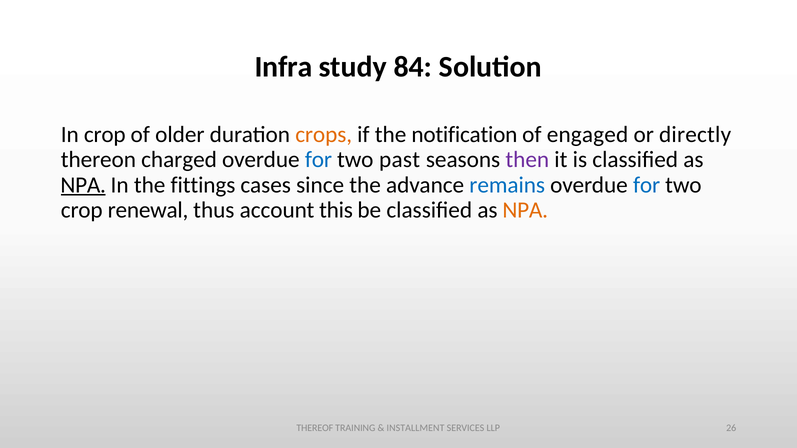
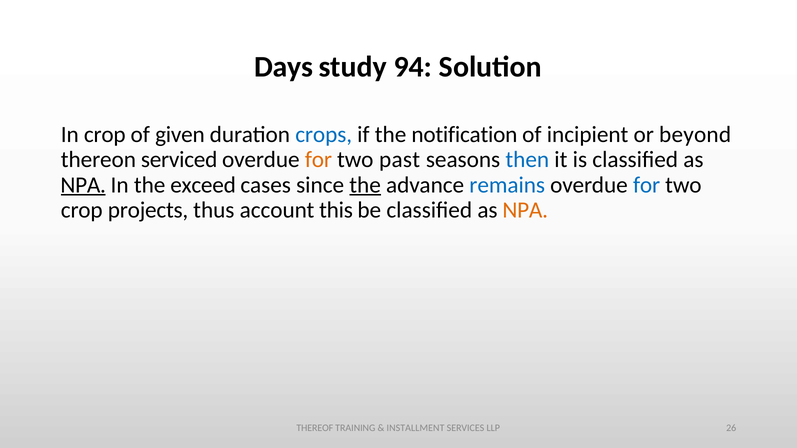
Infra: Infra -> Days (284, 67)
84: 84 -> 94 (413, 67)
older: older -> given (180, 135)
crops colour: orange -> blue (324, 135)
engaged: engaged -> incipient (588, 135)
directly: directly -> beyond (695, 135)
charged: charged -> serviced (179, 160)
for colour: blue -> orange (318, 160)
then colour: purple -> blue (527, 160)
fittings: fittings -> exceed (203, 185)
the underline: none -> present (365, 185)
renewal: renewal -> projects (148, 210)
